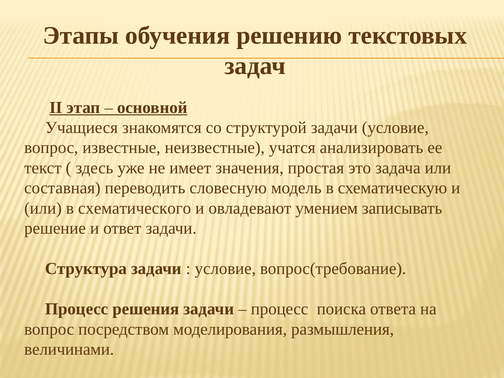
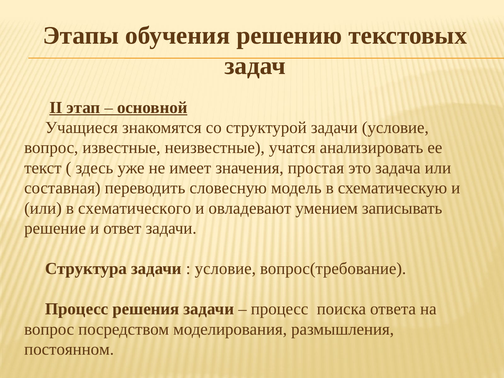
величинами: величинами -> постоянном (69, 349)
